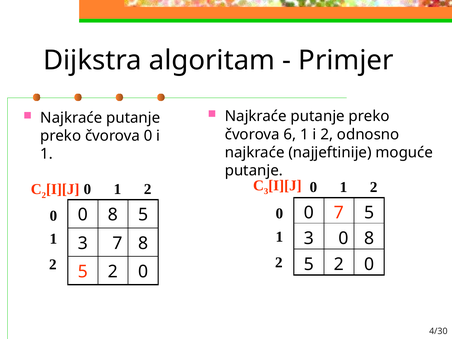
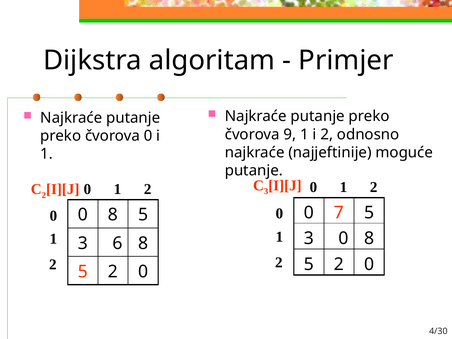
6: 6 -> 9 (290, 134)
7: 7 -> 6 (117, 243)
